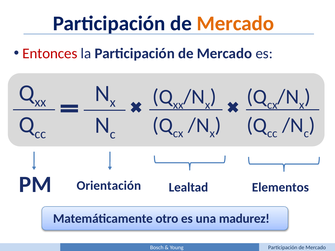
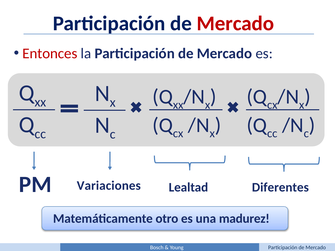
Mercado colour: orange -> red (235, 24)
Orientación: Orientación -> Variaciones (109, 186)
Elementos: Elementos -> Diferentes (280, 187)
